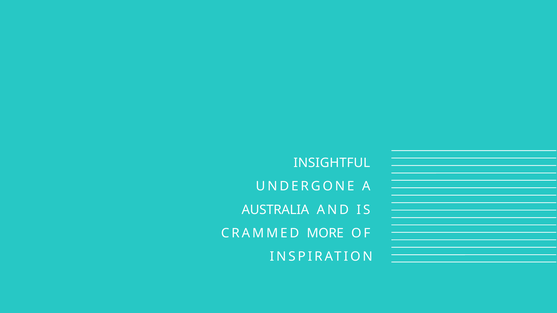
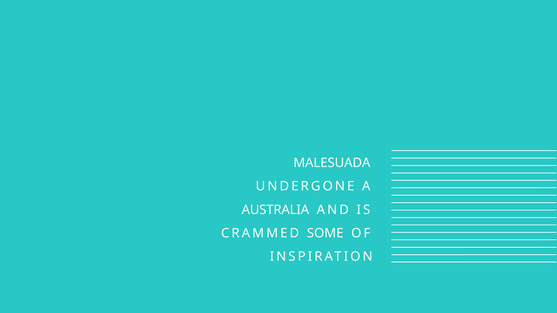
INSIGHTFUL: INSIGHTFUL -> MALESUADA (332, 163)
MORE: MORE -> SOME (325, 233)
